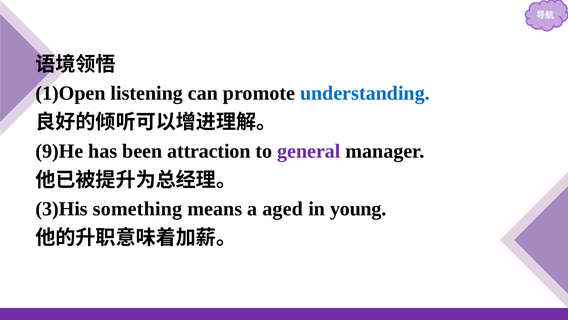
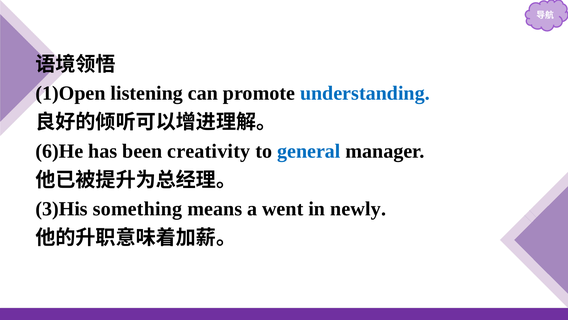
9)He: 9)He -> 6)He (59, 151)
attraction: attraction -> creativity (209, 151)
general colour: purple -> blue (309, 151)
aged: aged -> went (283, 209)
young: young -> newly (358, 209)
